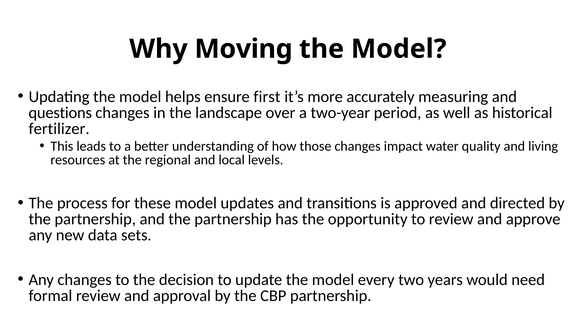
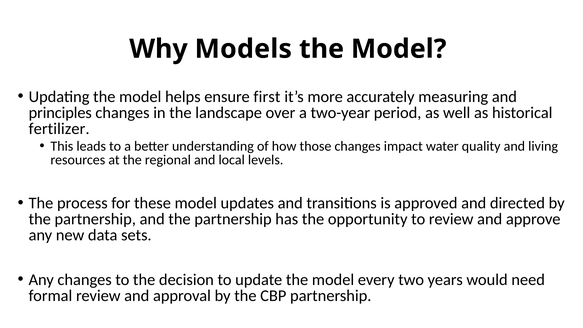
Moving: Moving -> Models (243, 49)
questions: questions -> principles (60, 113)
